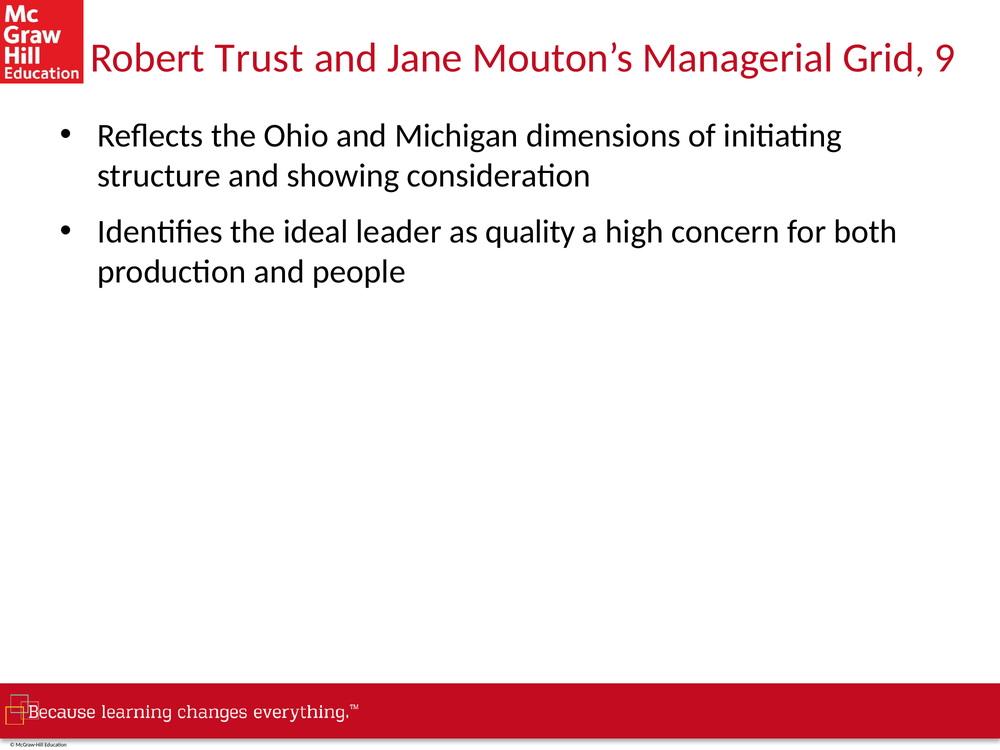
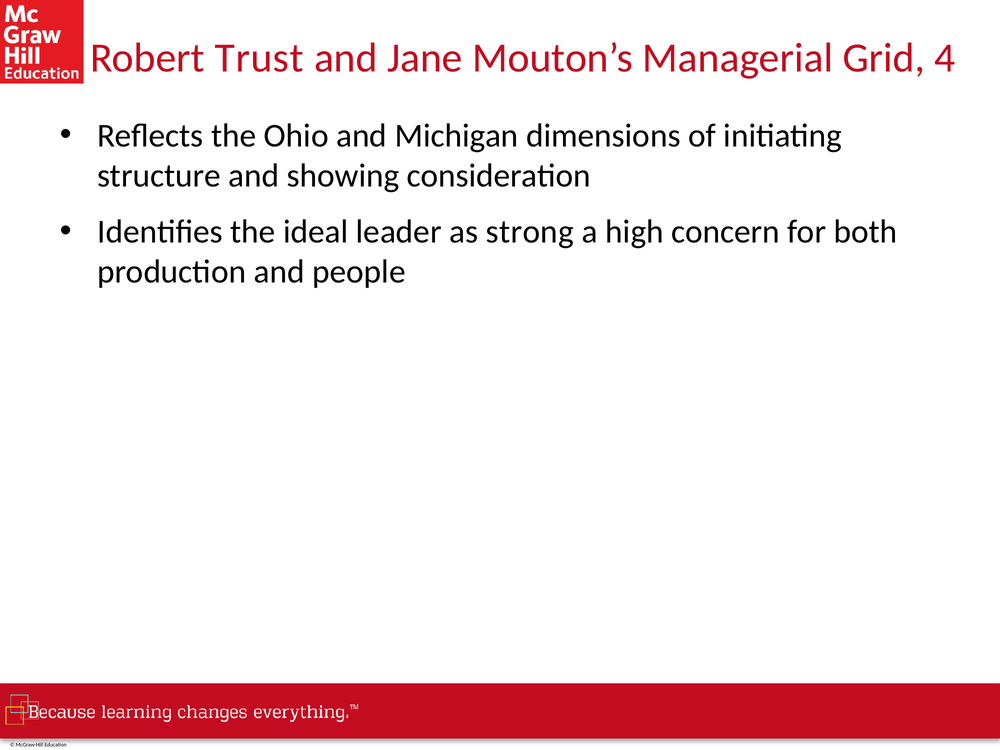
9: 9 -> 4 (945, 58)
quality: quality -> strong (530, 232)
